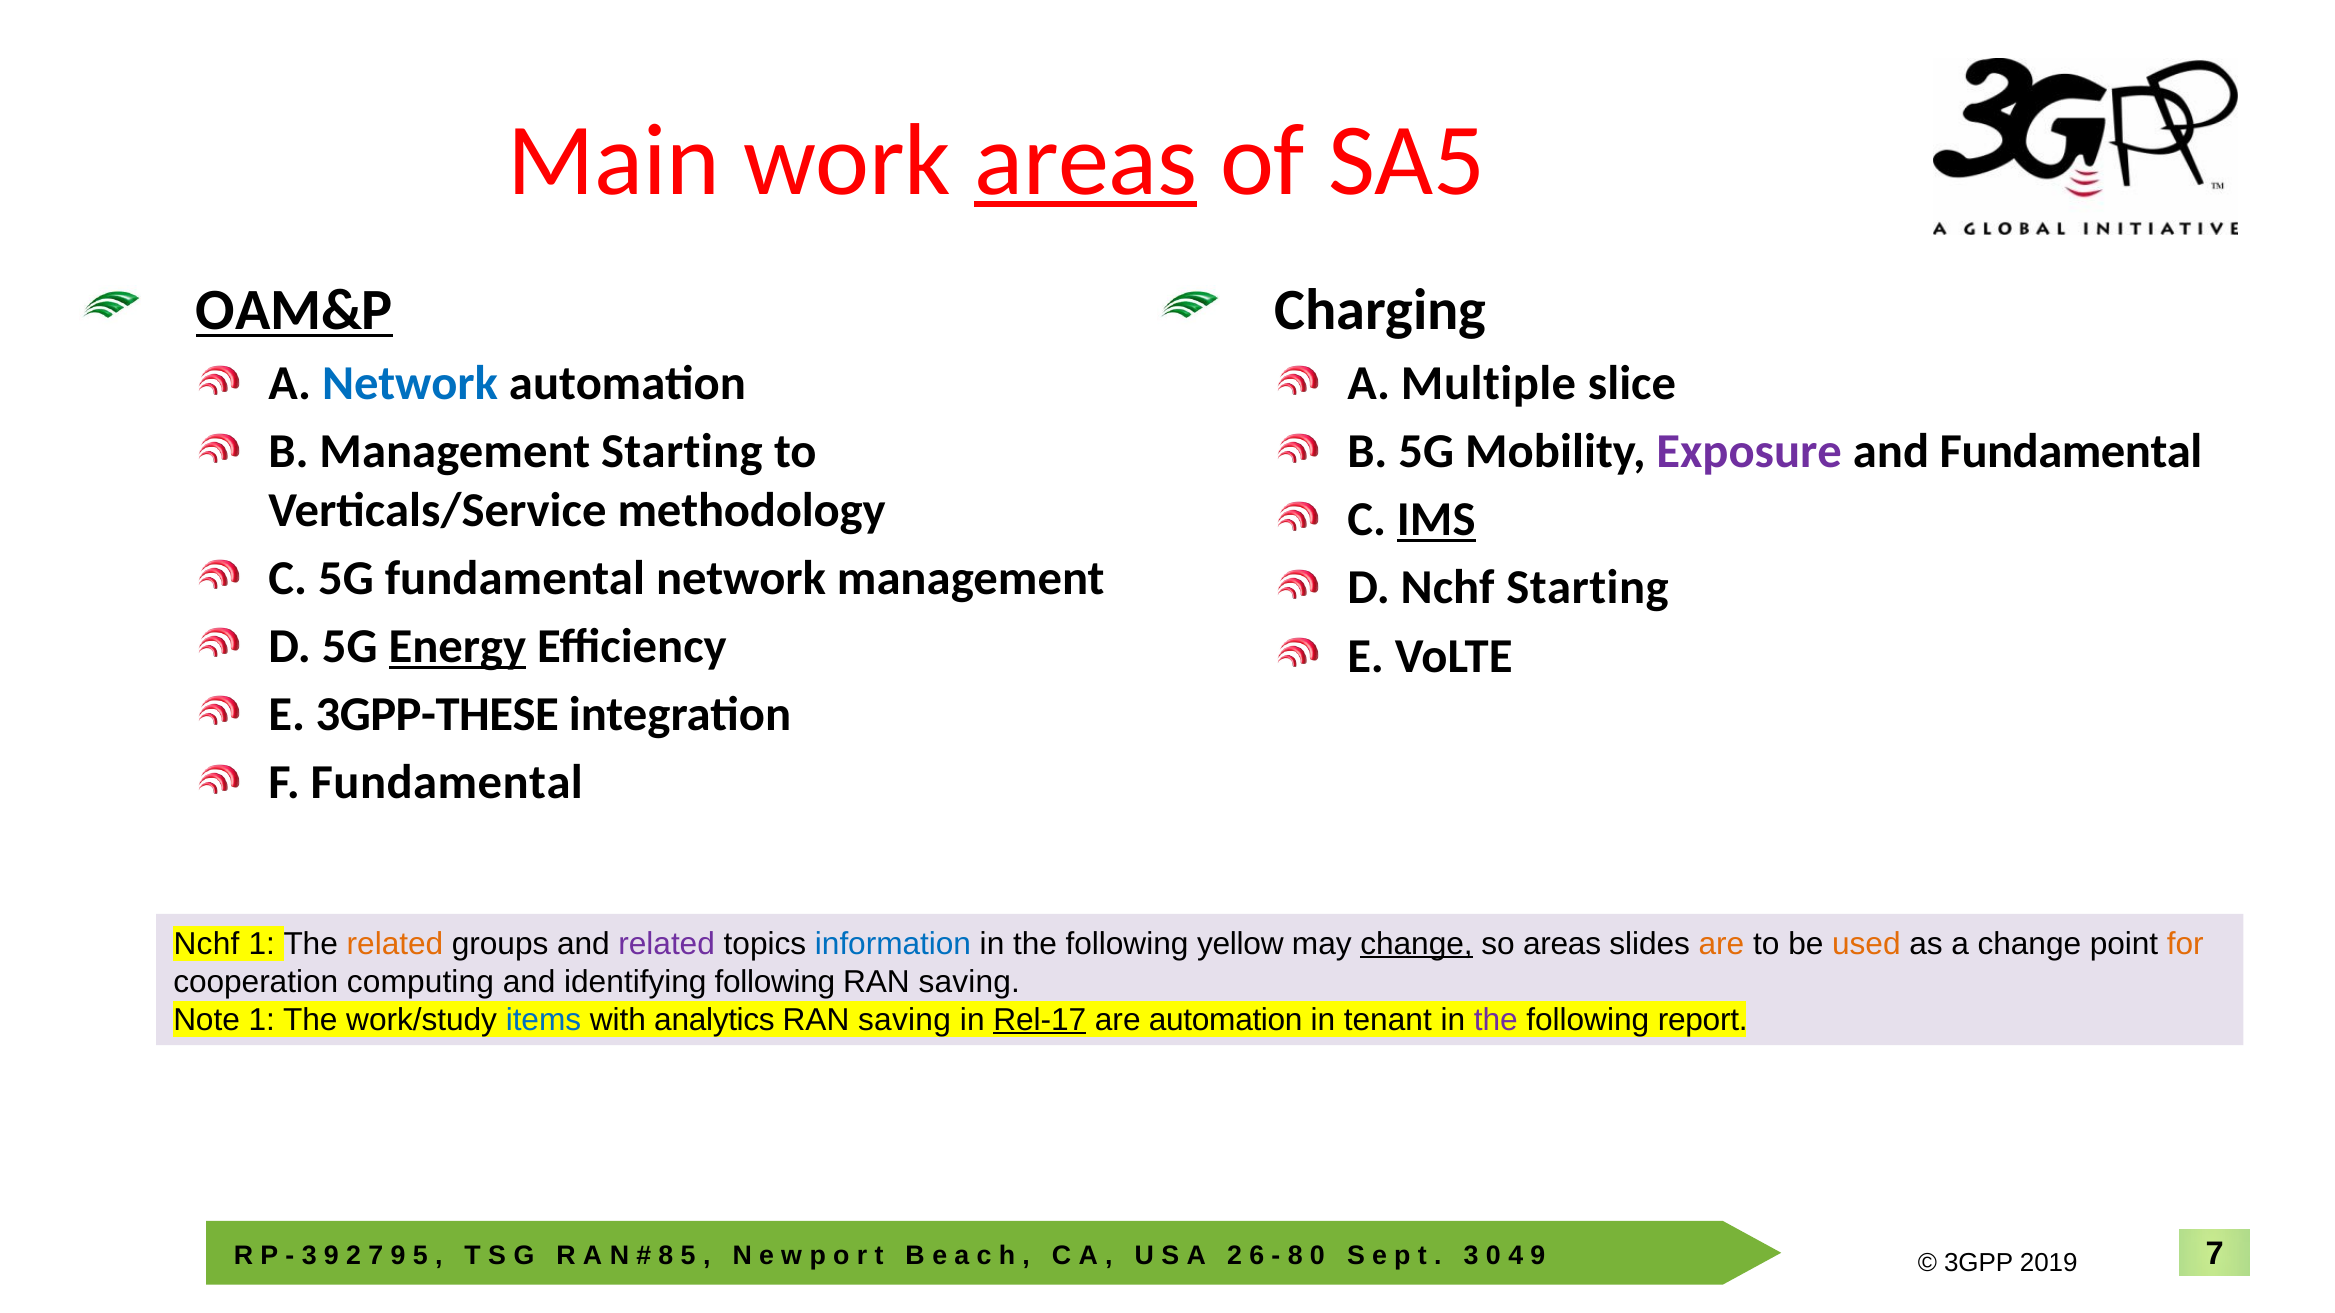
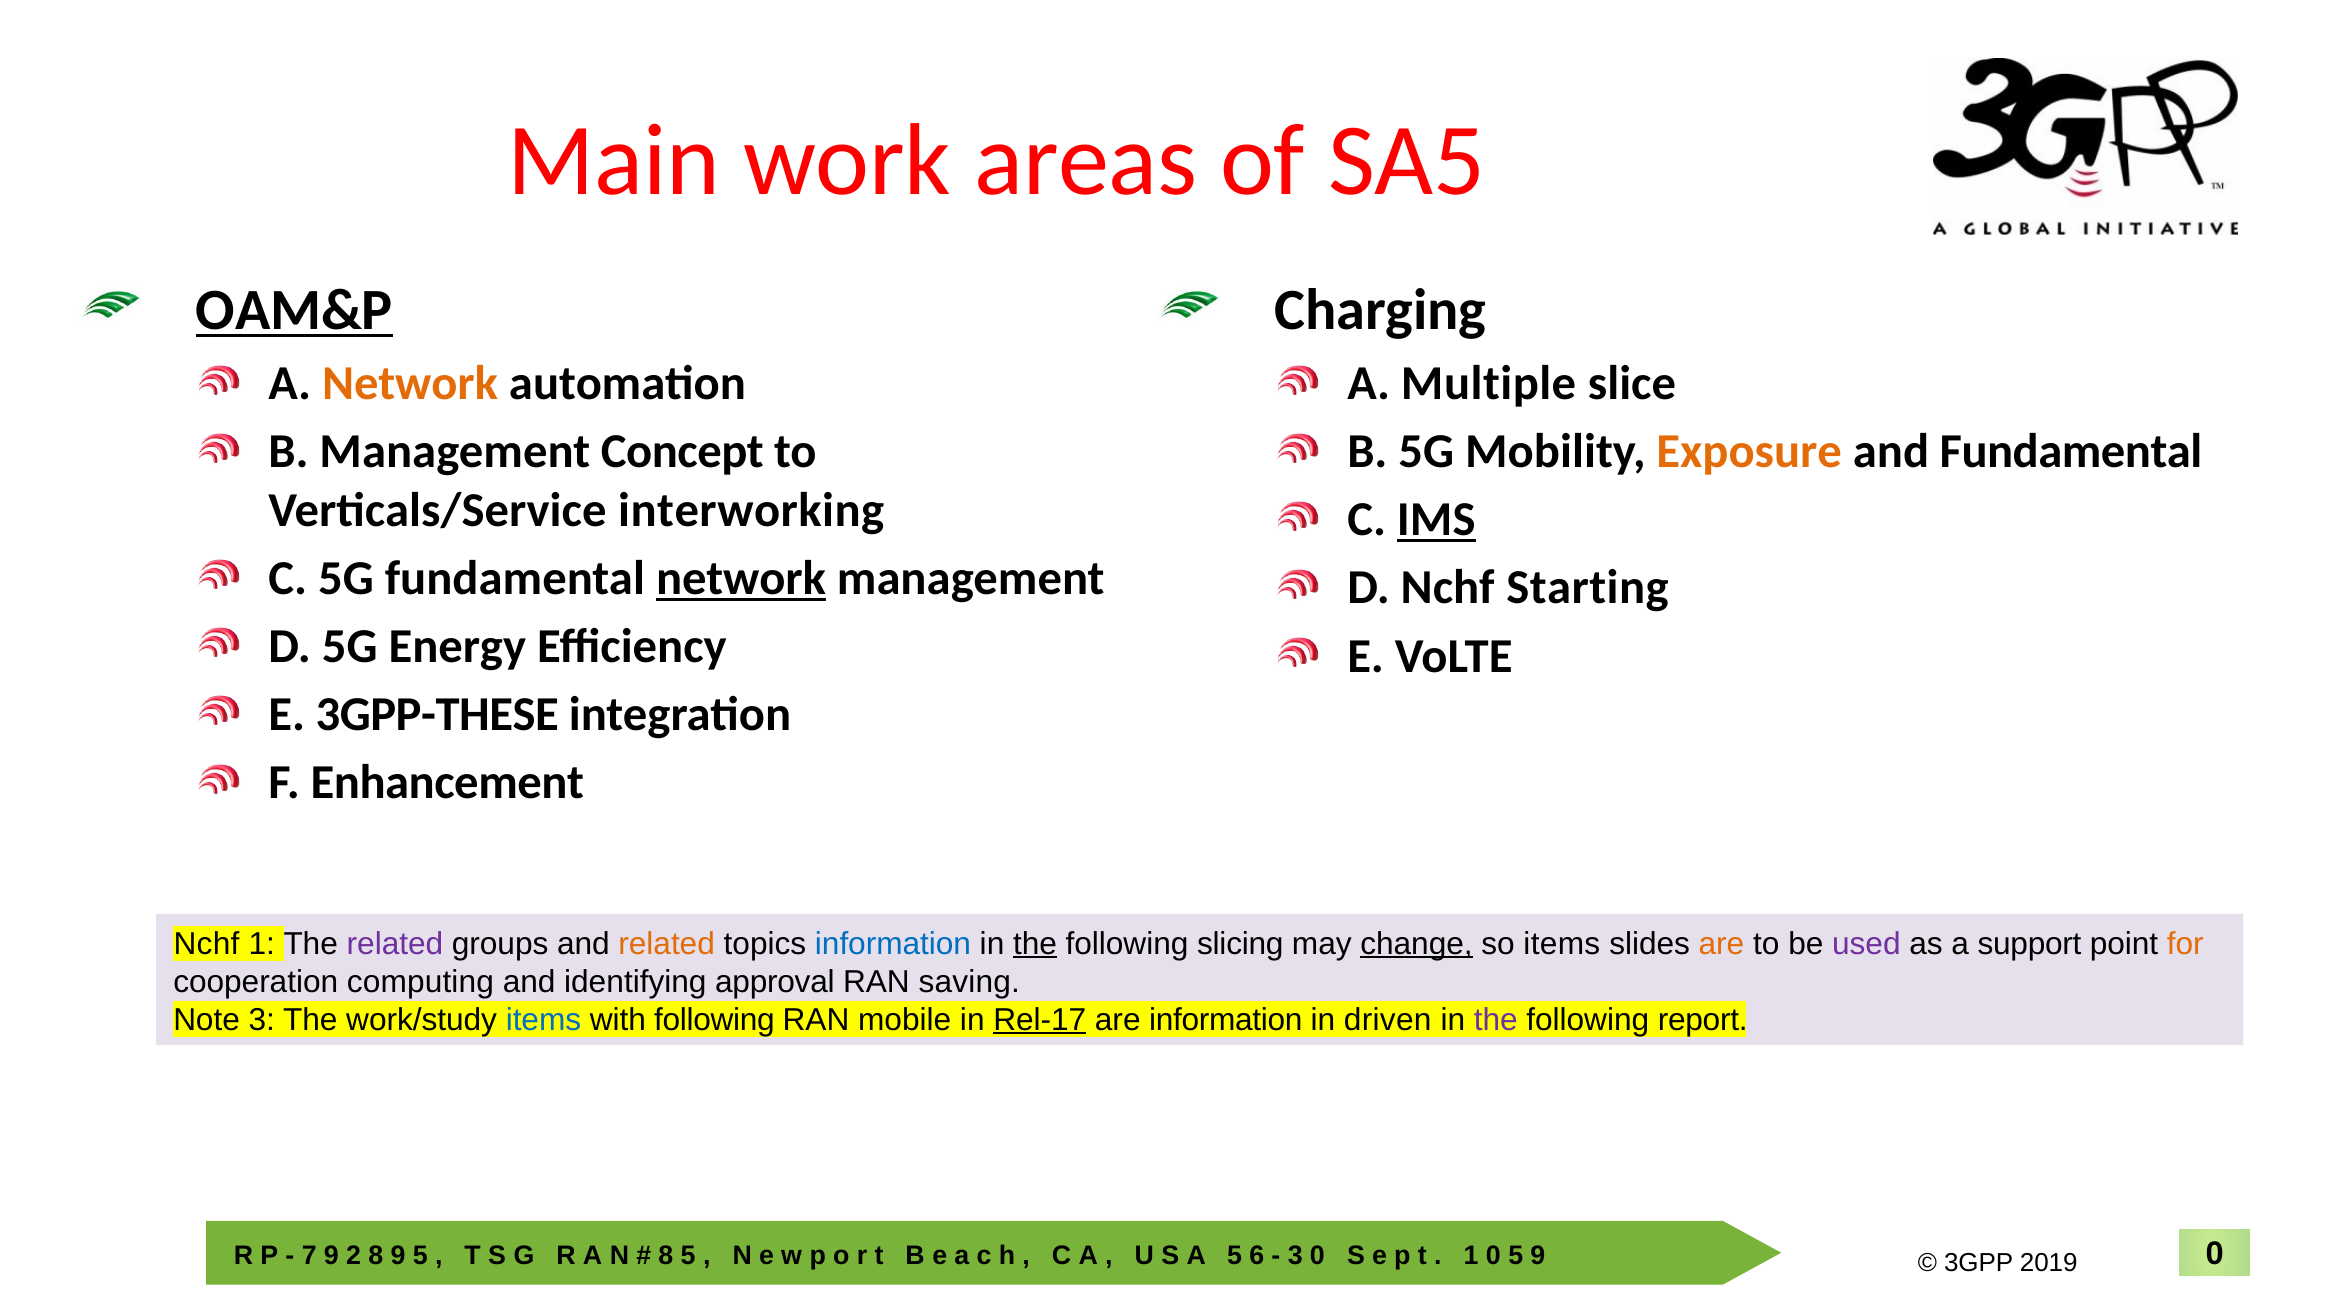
areas underline: present -> none (1086, 160)
Network colour: blue -> orange (410, 384)
Exposure colour: purple -> orange (1749, 452)
Management Starting: Starting -> Concept (682, 452)
methodology: methodology -> interworking (751, 510)
network underline: none -> present (741, 578)
Energy underline: present -> none (457, 647)
F Fundamental: Fundamental -> Enhancement (447, 783)
related colour: orange -> purple (395, 944)
related colour: purple -> orange (667, 944)
the underline: none -> present (1035, 944)
yellow: yellow -> slicing (1240, 944)
so areas: areas -> items (1562, 944)
used colour: orange -> purple (1866, 944)
a change: change -> support (2030, 944)
identifying following: following -> approval (775, 982)
Note 1: 1 -> 3 (262, 1020)
with analytics: analytics -> following (715, 1020)
saving: saving -> mobile (905, 1020)
are automation: automation -> information (1226, 1020)
tenant: tenant -> driven (1388, 1020)
3: 3 -> 7 (309, 1257)
2 7: 7 -> 8 (376, 1257)
A 2: 2 -> 5 (1235, 1257)
8: 8 -> 3 (1295, 1257)
3: 3 -> 1 (1471, 1257)
4: 4 -> 5 (1516, 1257)
7: 7 -> 0 (2215, 1254)
